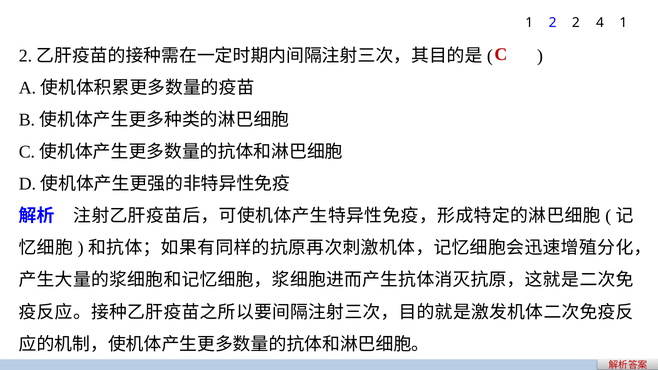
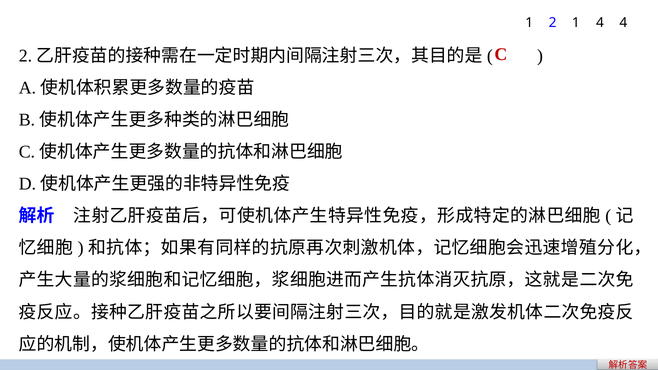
2 2: 2 -> 1 (576, 23)
4 1: 1 -> 4 (623, 23)
